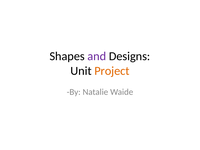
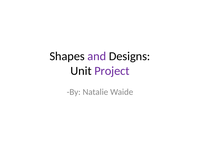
Project colour: orange -> purple (112, 71)
